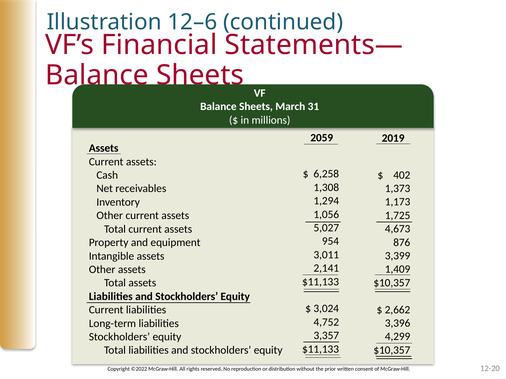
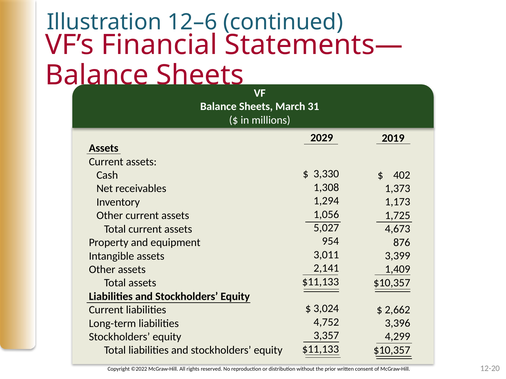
2059: 2059 -> 2029 (322, 138)
6,258: 6,258 -> 3,330 (326, 174)
